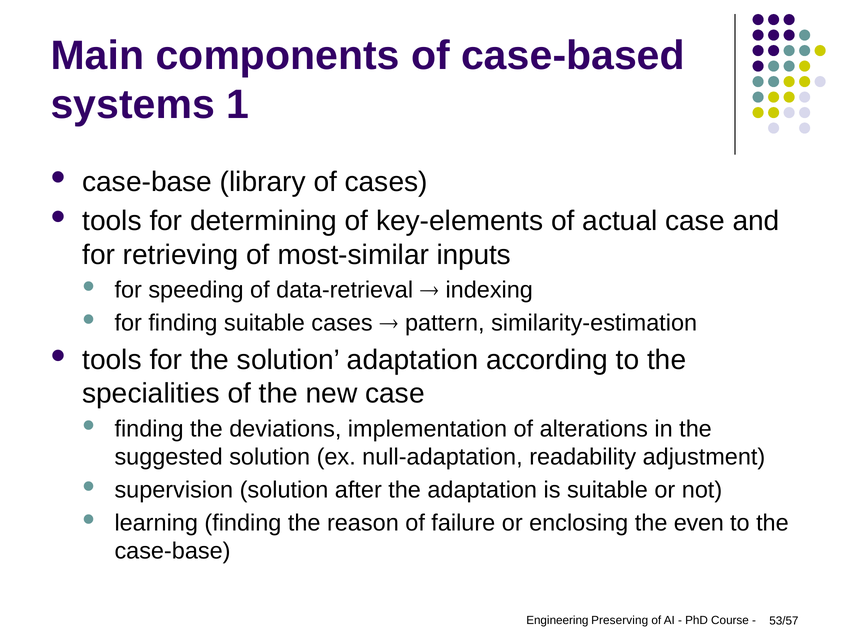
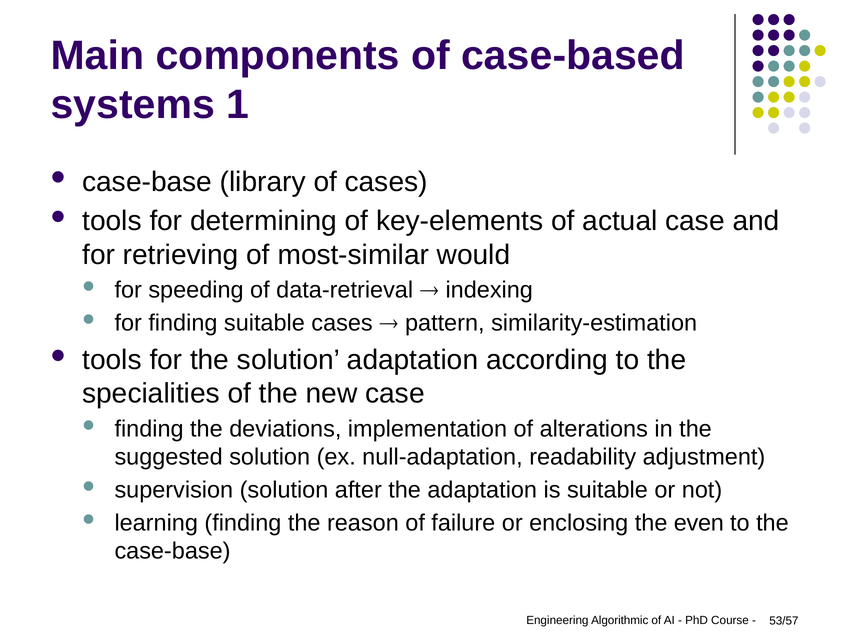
inputs: inputs -> would (474, 255)
Preserving: Preserving -> Algorithmic (620, 620)
